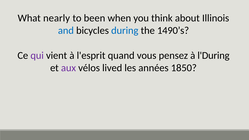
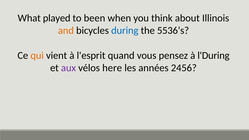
nearly: nearly -> played (57, 18)
and colour: blue -> orange (66, 31)
1490’s: 1490’s -> 5536’s (173, 31)
qui colour: purple -> orange (37, 55)
lived: lived -> here (112, 68)
1850: 1850 -> 2456 (184, 68)
